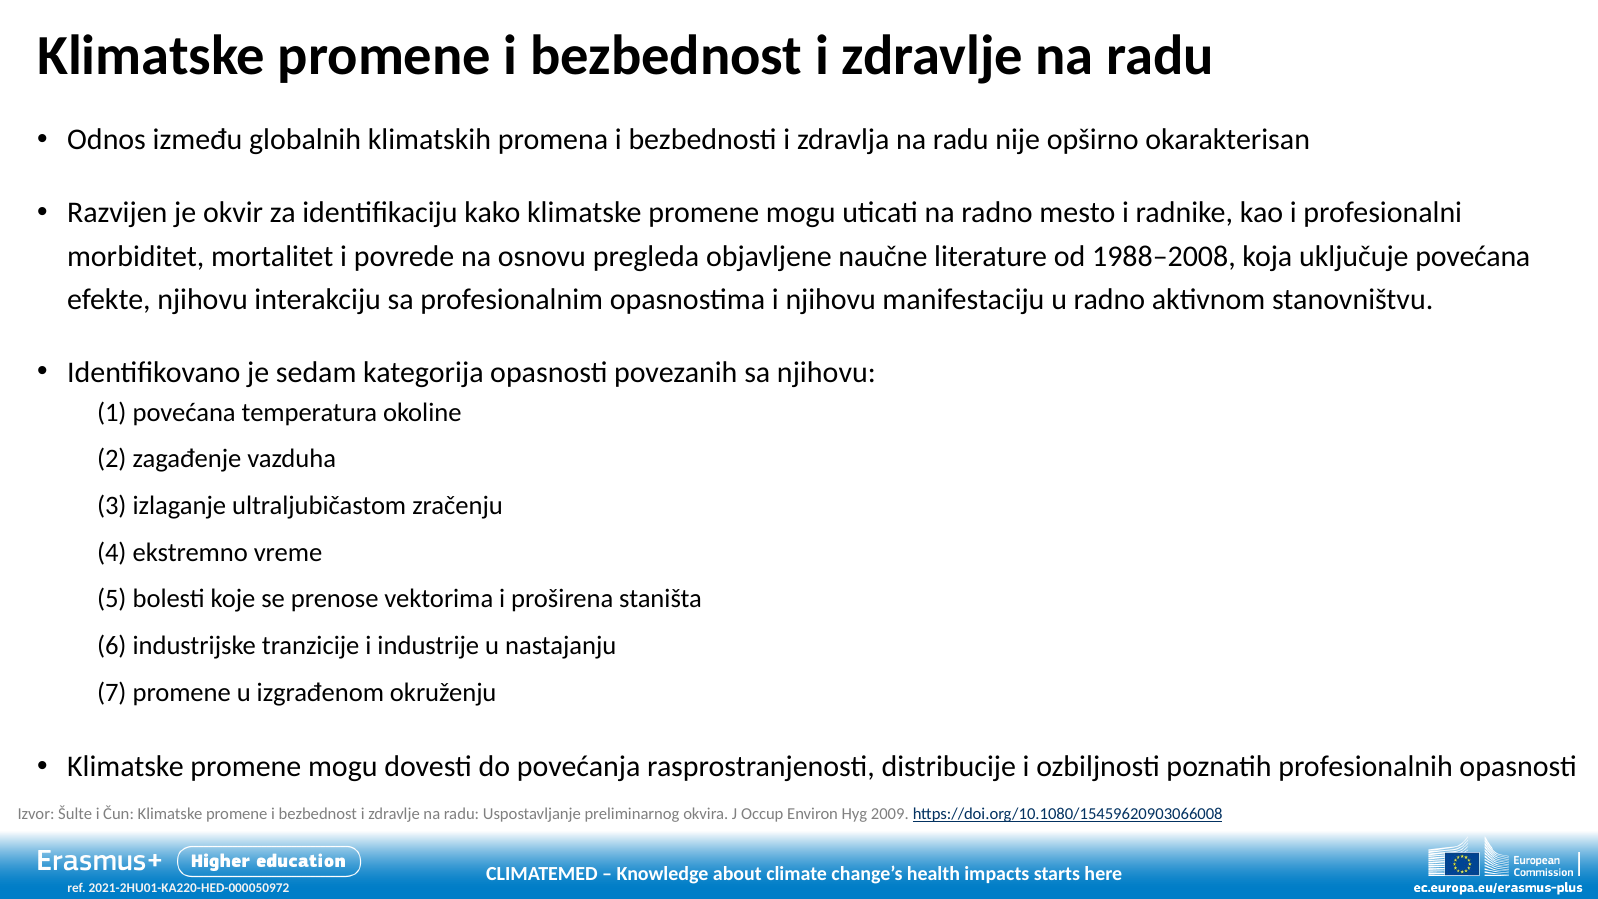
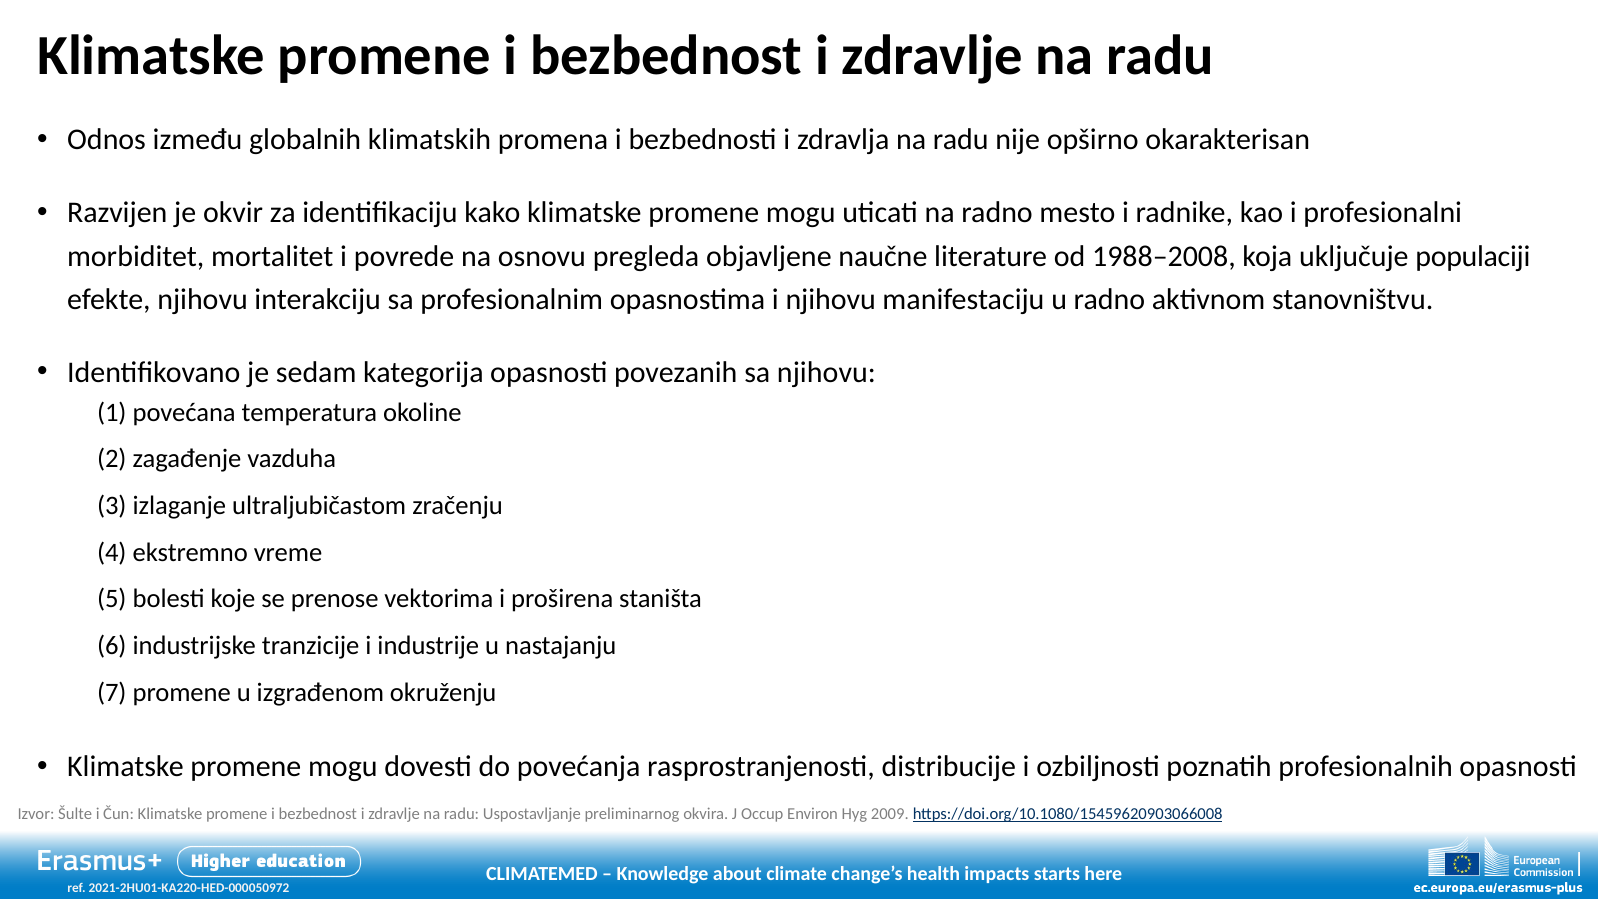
uključuje povećana: povećana -> populaciji (1473, 256)
